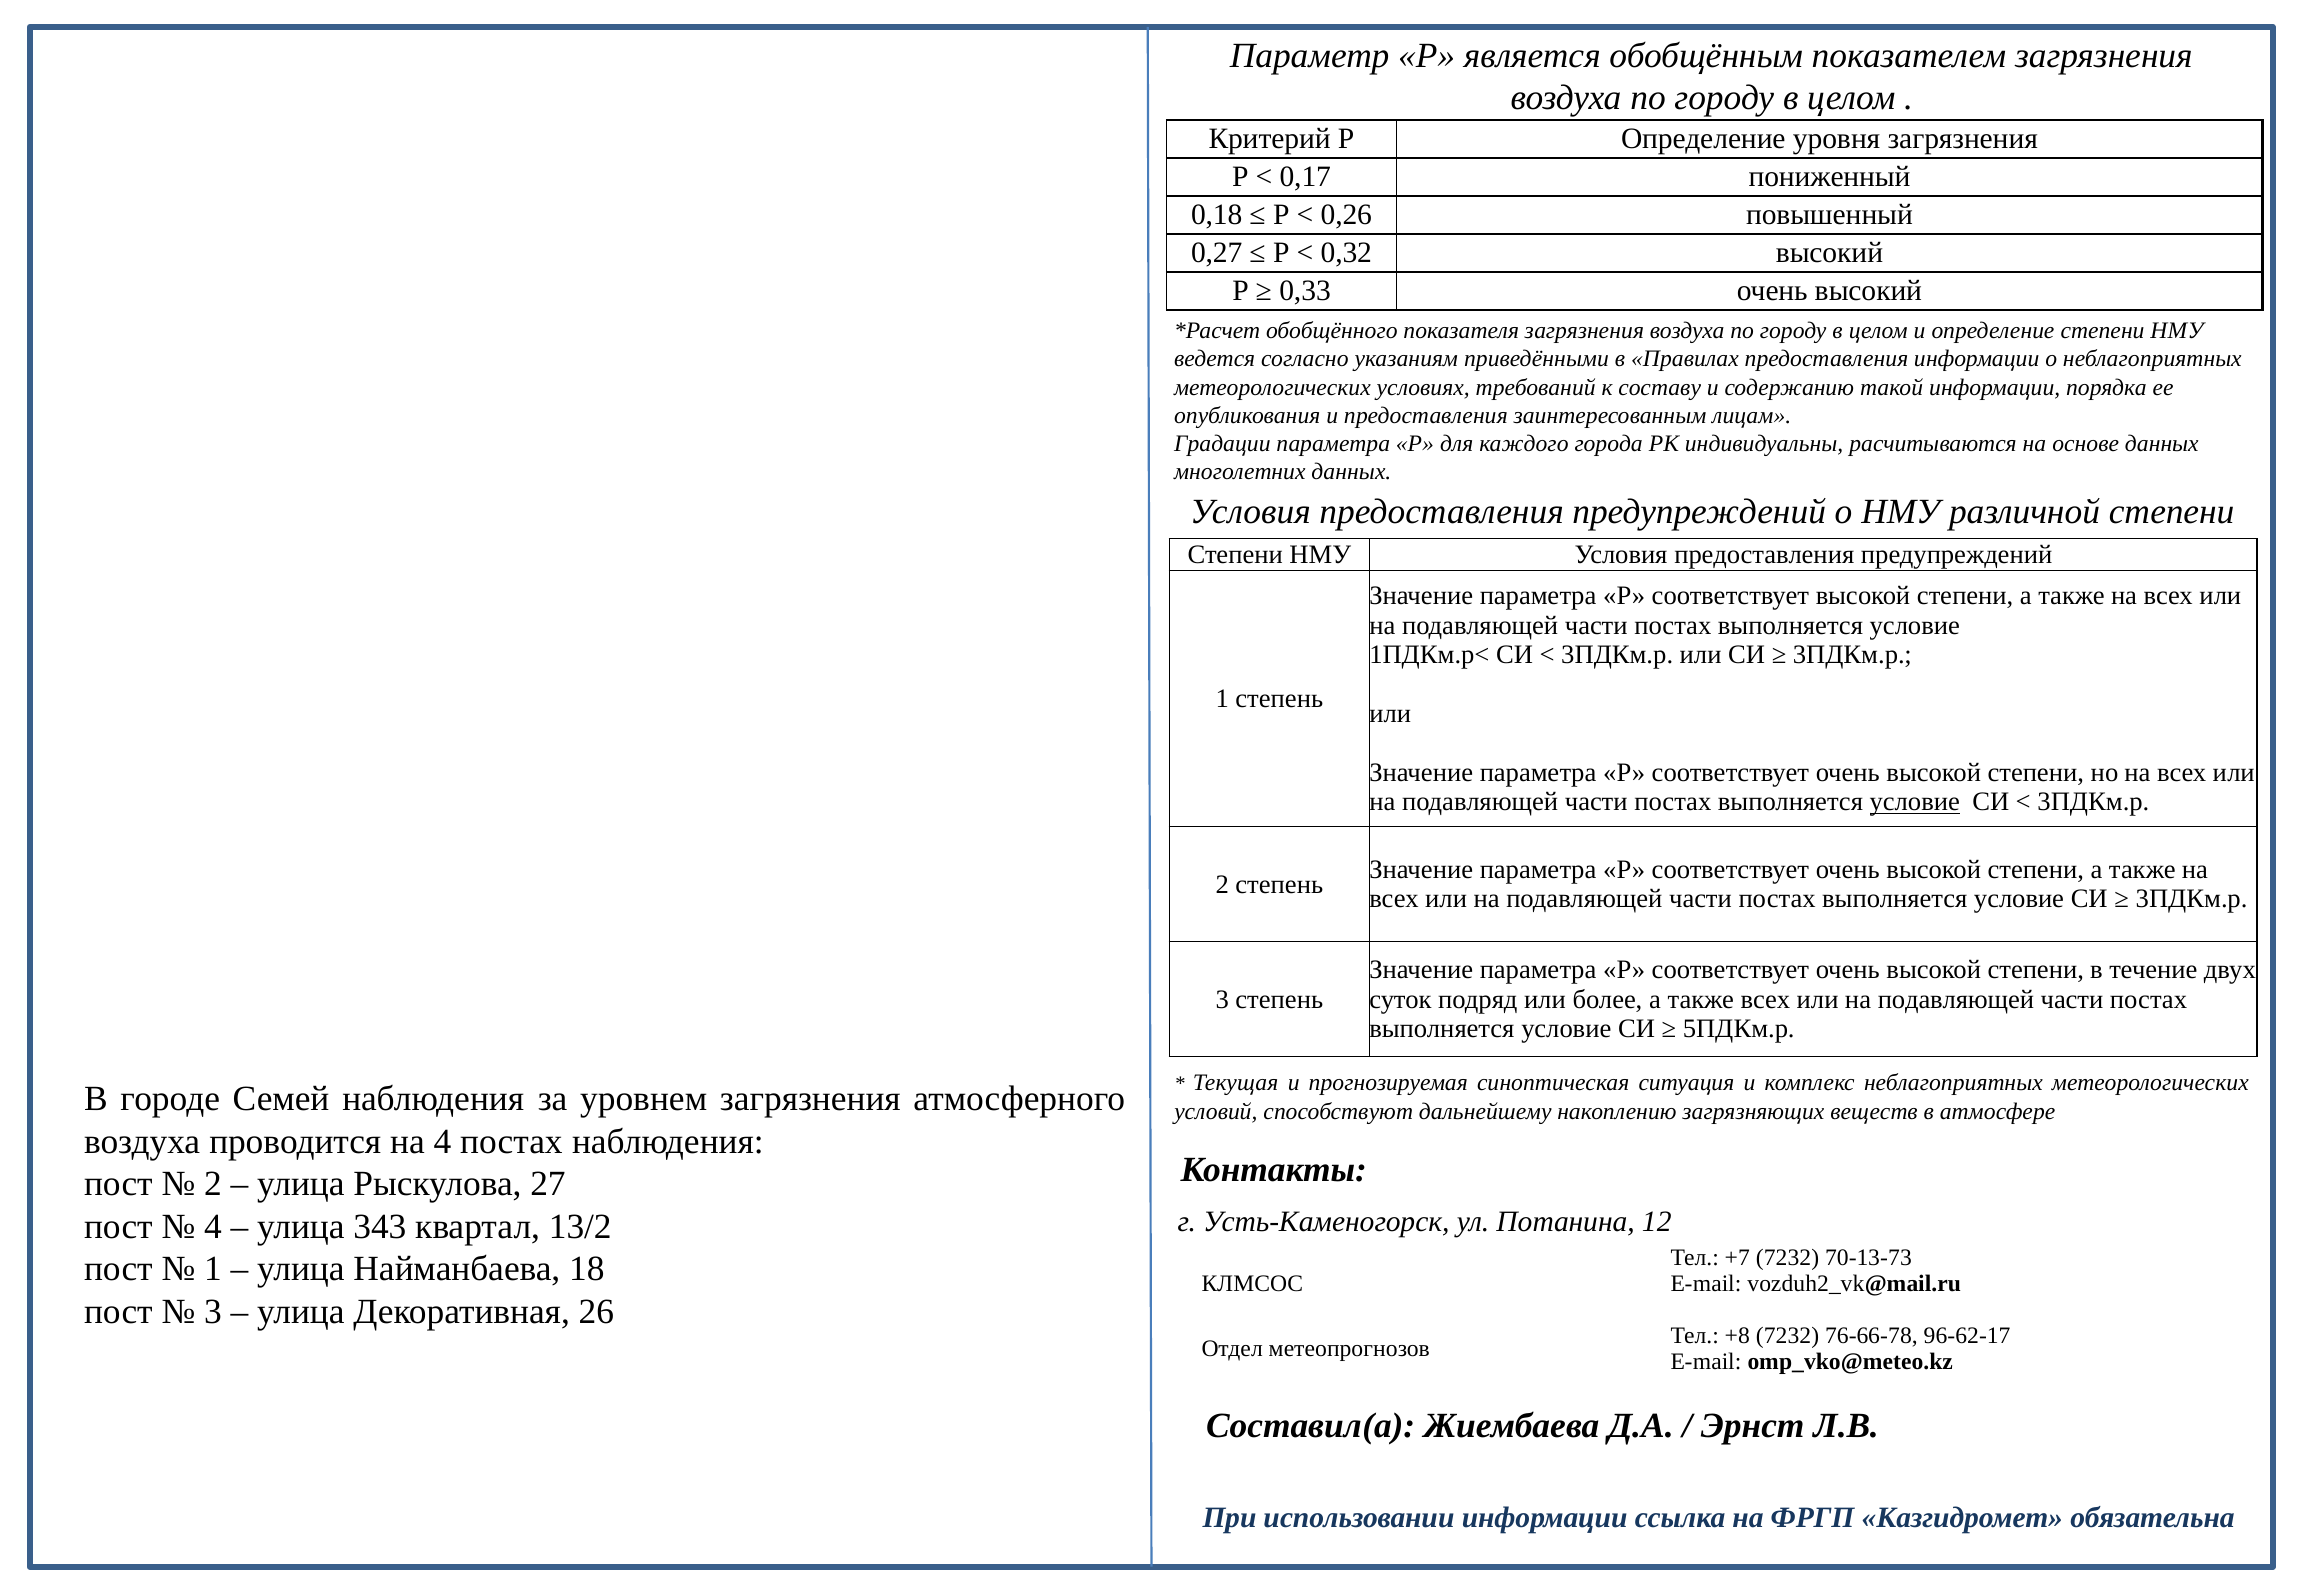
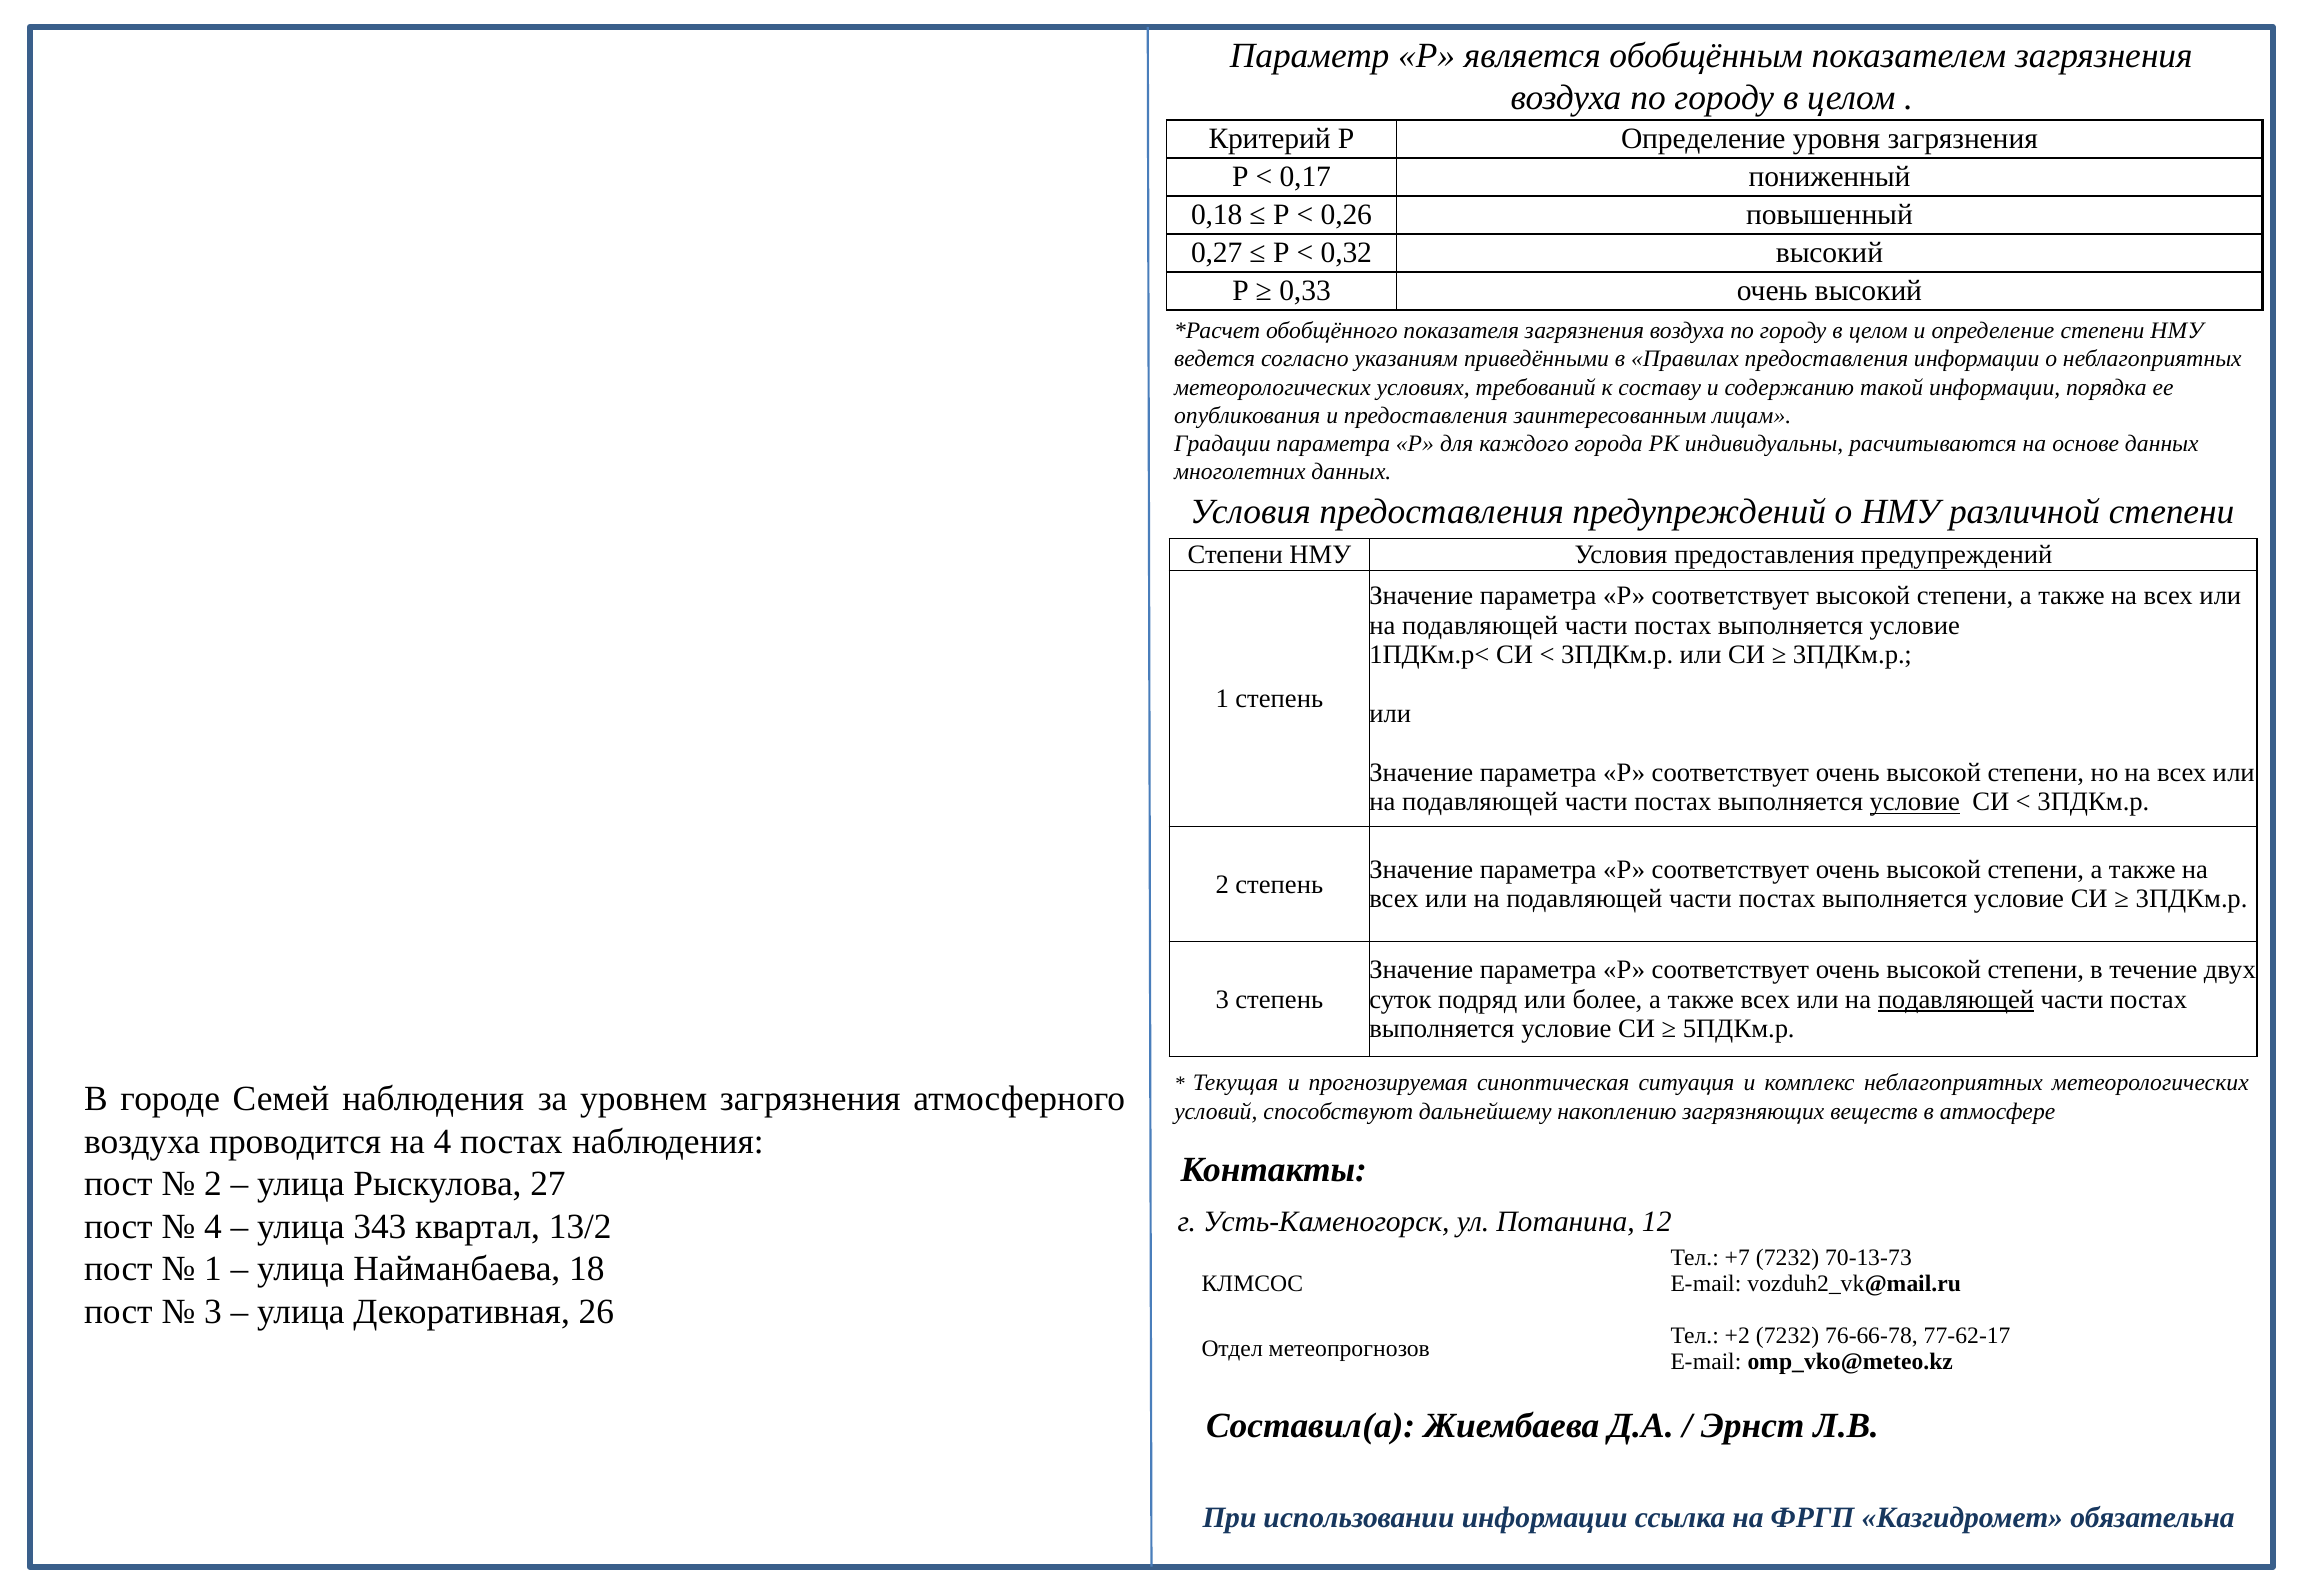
подавляющей underline: none -> present (1956, 1000)
+8: +8 -> +2 (1737, 1336)
96-62-17: 96-62-17 -> 77-62-17 (1967, 1336)
